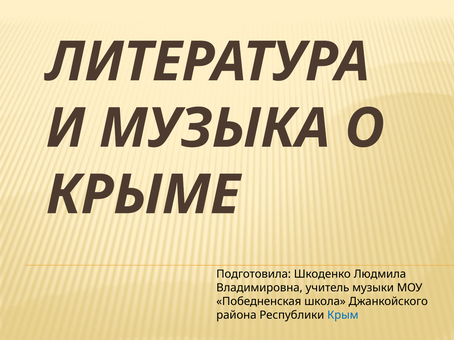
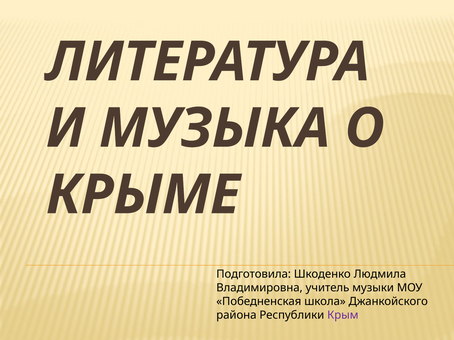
Крым colour: blue -> purple (343, 316)
